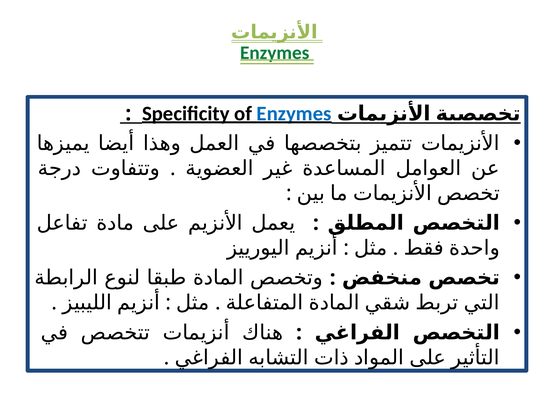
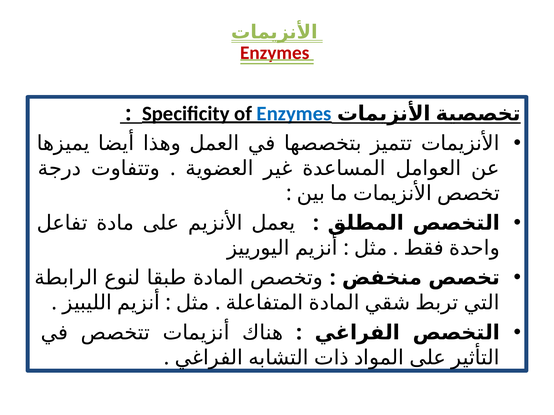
Enzymes colour: green -> red (275, 53)
